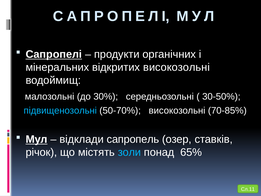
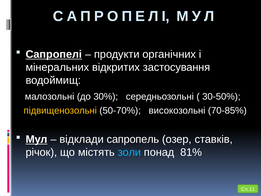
відкритих високозольні: високозольні -> застосування (177, 67)
підвищенозольні colour: light blue -> yellow (60, 111)
65%: 65% -> 81% (191, 152)
